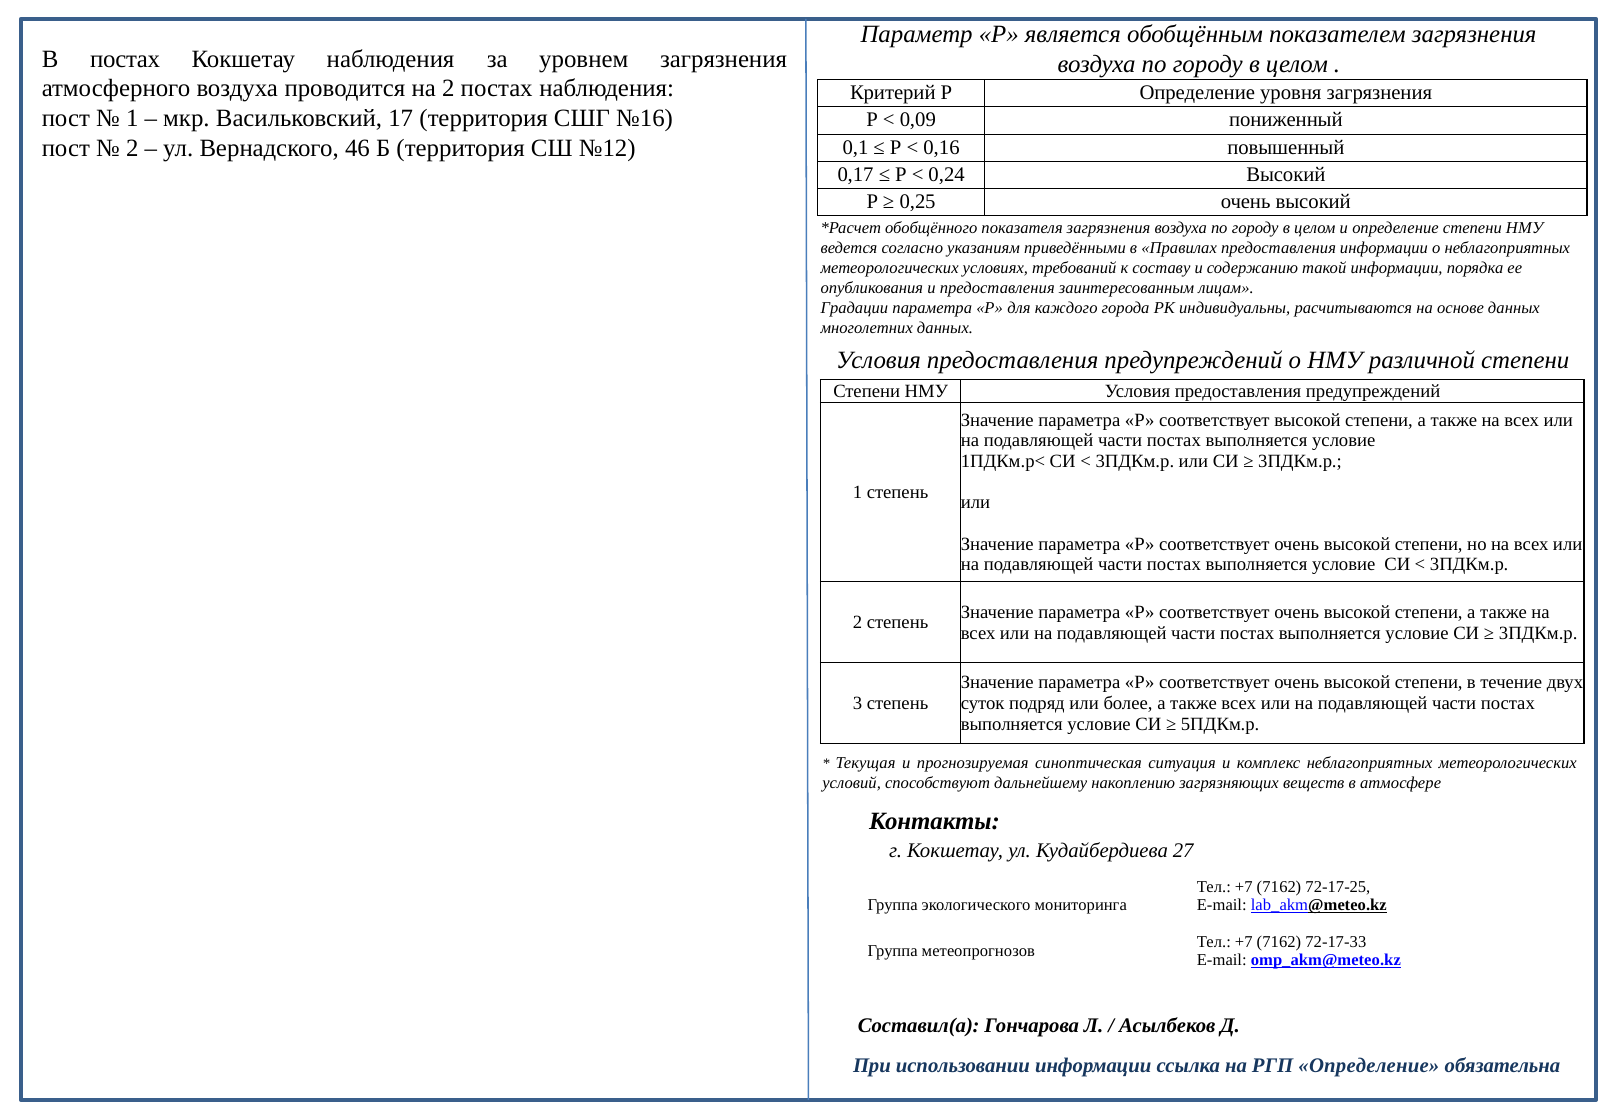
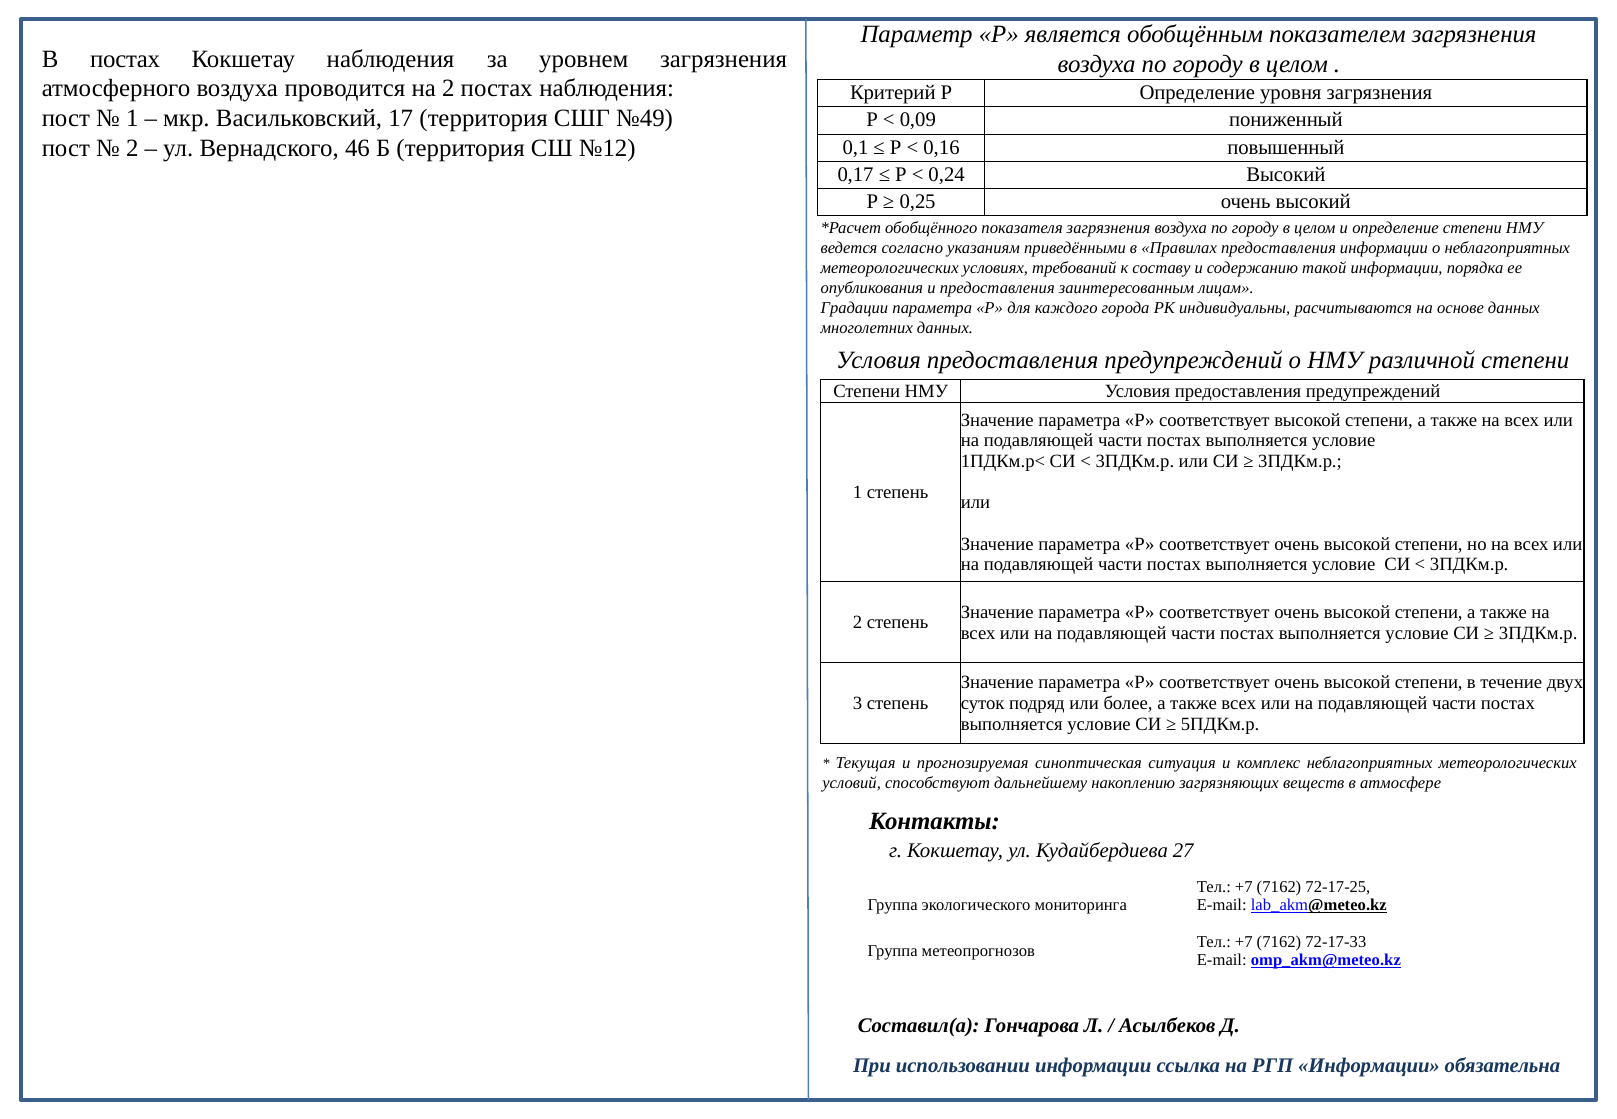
№16: №16 -> №49 (645, 119)
РГП Определение: Определение -> Информации (1369, 1066)
